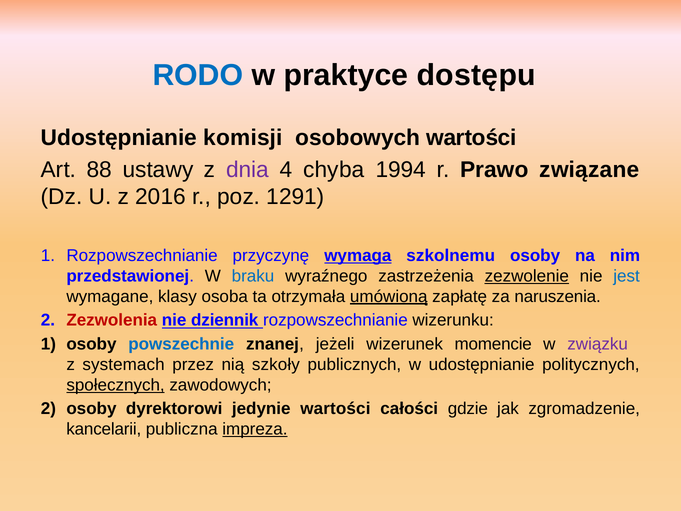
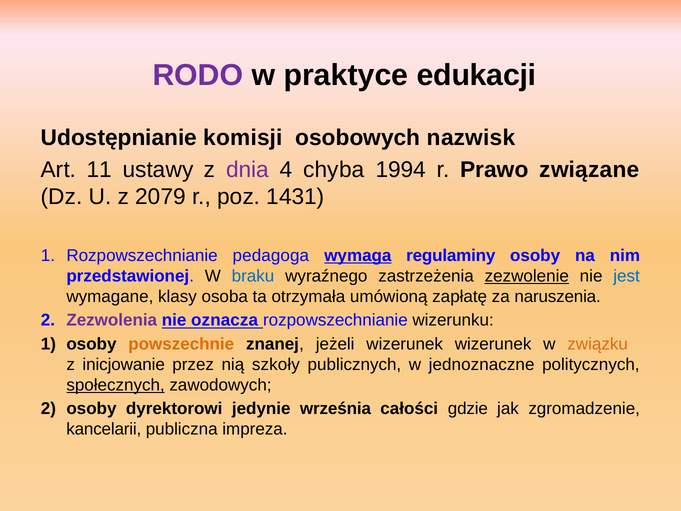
RODO colour: blue -> purple (198, 75)
dostępu: dostępu -> edukacji (476, 75)
osobowych wartości: wartości -> nazwisk (471, 138)
88: 88 -> 11 (99, 170)
2016: 2016 -> 2079 (161, 197)
1291: 1291 -> 1431 (296, 197)
przyczynę: przyczynę -> pedagoga (271, 255)
szkolnemu: szkolnemu -> regulaminy (451, 255)
umówioną underline: present -> none (389, 296)
Zezwolenia colour: red -> purple (112, 320)
dziennik: dziennik -> oznacza (225, 320)
powszechnie colour: blue -> orange (181, 344)
wizerunek momencie: momencie -> wizerunek (493, 344)
związku colour: purple -> orange (598, 344)
systemach: systemach -> inicjowanie (124, 364)
w udostępnianie: udostępnianie -> jednoznaczne (482, 364)
jedynie wartości: wartości -> września (336, 409)
impreza underline: present -> none (255, 429)
